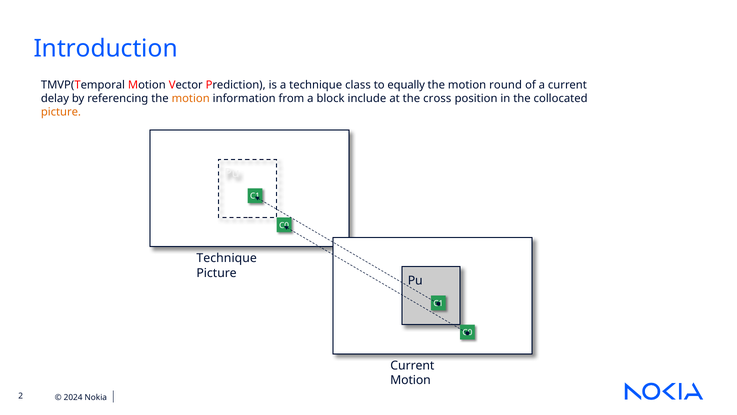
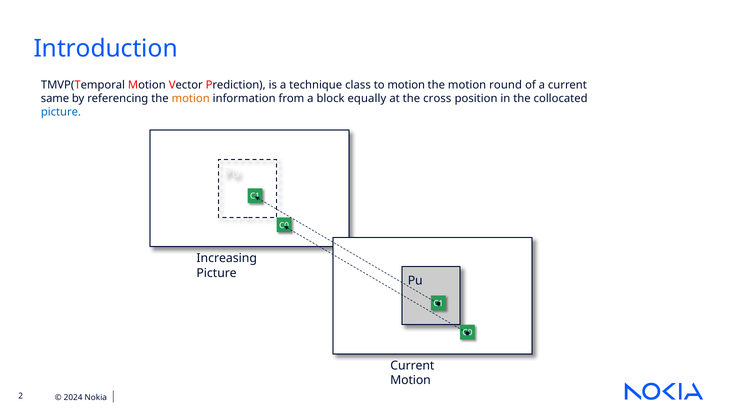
to equally: equally -> motion (406, 85)
delay: delay -> same (55, 98)
include: include -> equally (367, 98)
picture colour: orange -> blue (61, 112)
Technique: Technique -> Increasing (227, 258)
